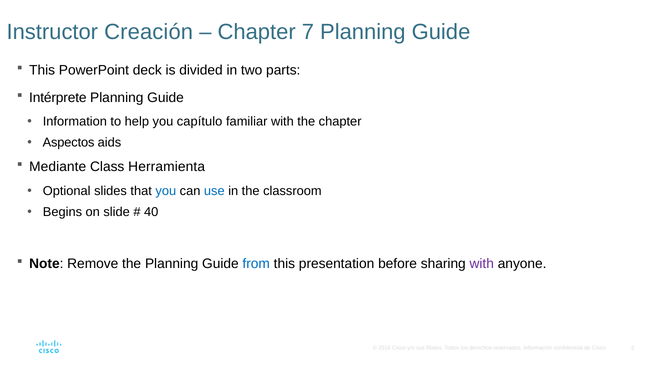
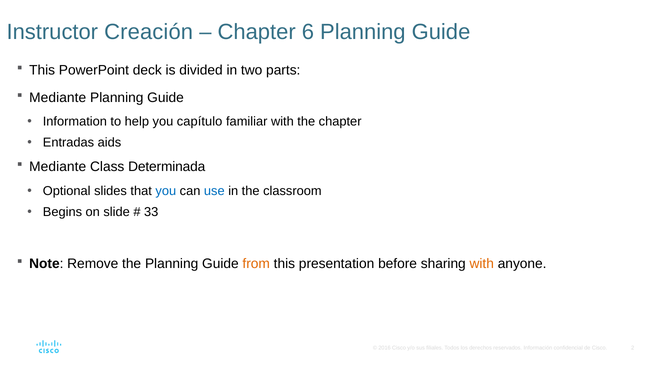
7: 7 -> 6 (308, 32)
Intérprete: Intérprete -> Mediante (58, 98)
Aspectos: Aspectos -> Entradas (68, 143)
Herramienta: Herramienta -> Determinada (167, 167)
40: 40 -> 33 (151, 212)
from colour: blue -> orange (256, 264)
with colour: purple -> orange (482, 264)
